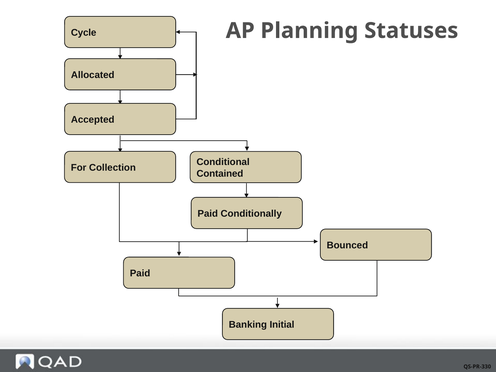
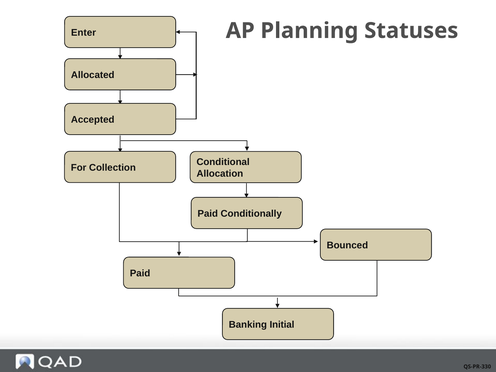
Cycle: Cycle -> Enter (84, 33)
Contained: Contained -> Allocation (220, 174)
